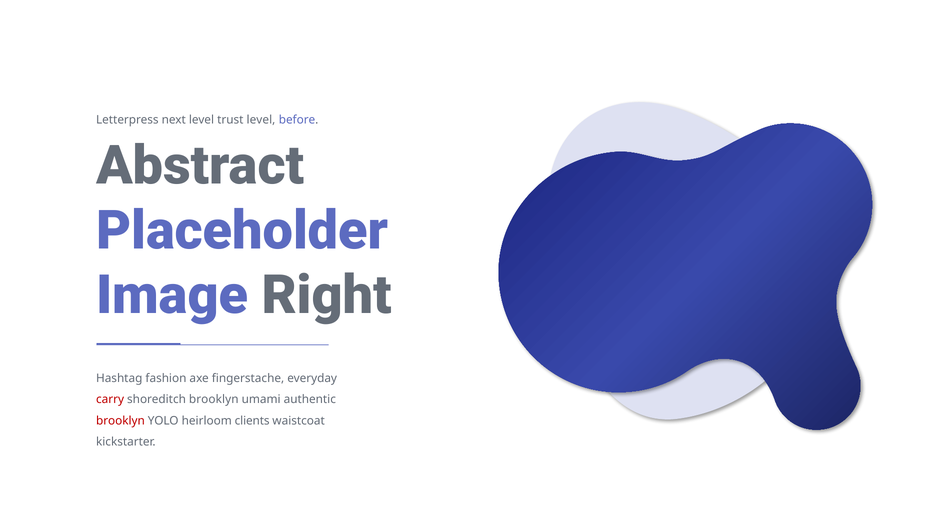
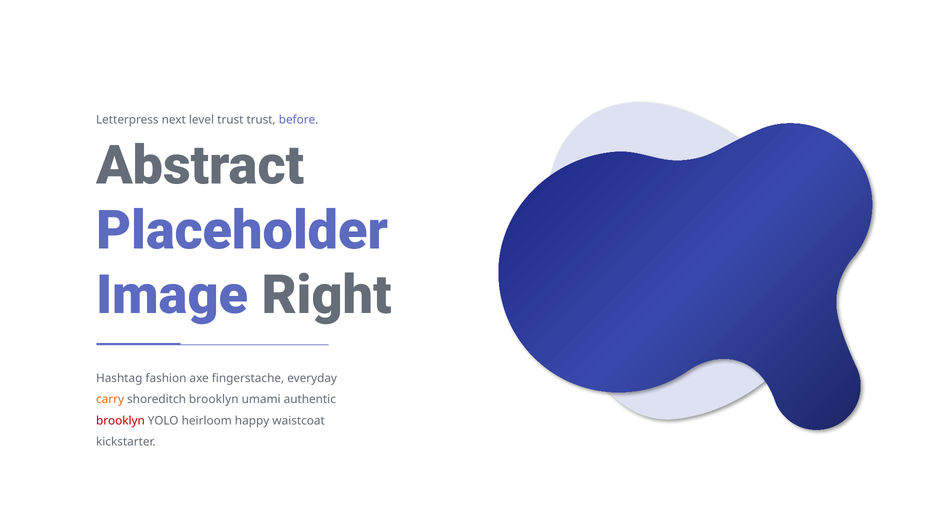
trust level: level -> trust (261, 120)
carry colour: red -> orange (110, 399)
clients: clients -> happy (252, 421)
